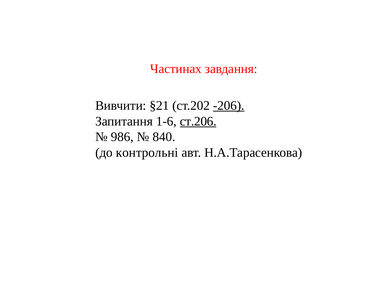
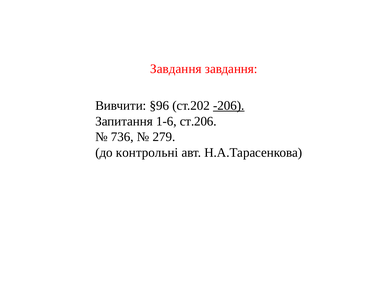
Частинах: Частинах -> Завдання (176, 69)
§21: §21 -> §96 (159, 105)
ст.206 underline: present -> none (198, 121)
986: 986 -> 736 (122, 137)
840: 840 -> 279 (164, 137)
